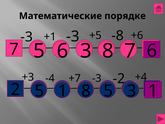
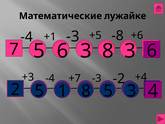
порядке: порядке -> лужайке (125, 16)
-3: -3 -> -4 (27, 37)
6 7: 7 -> 3 (130, 51)
1 1: 1 -> 4 (153, 91)
